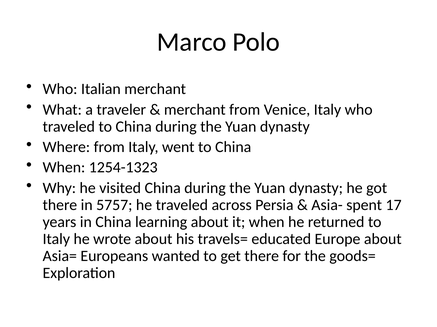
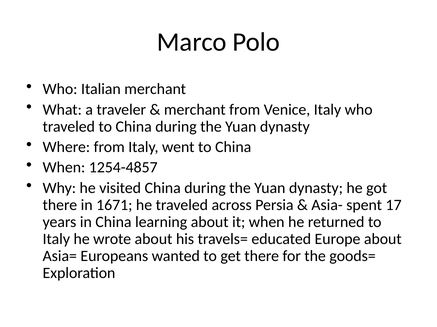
1254-1323: 1254-1323 -> 1254-4857 (123, 168)
5757: 5757 -> 1671 (114, 205)
